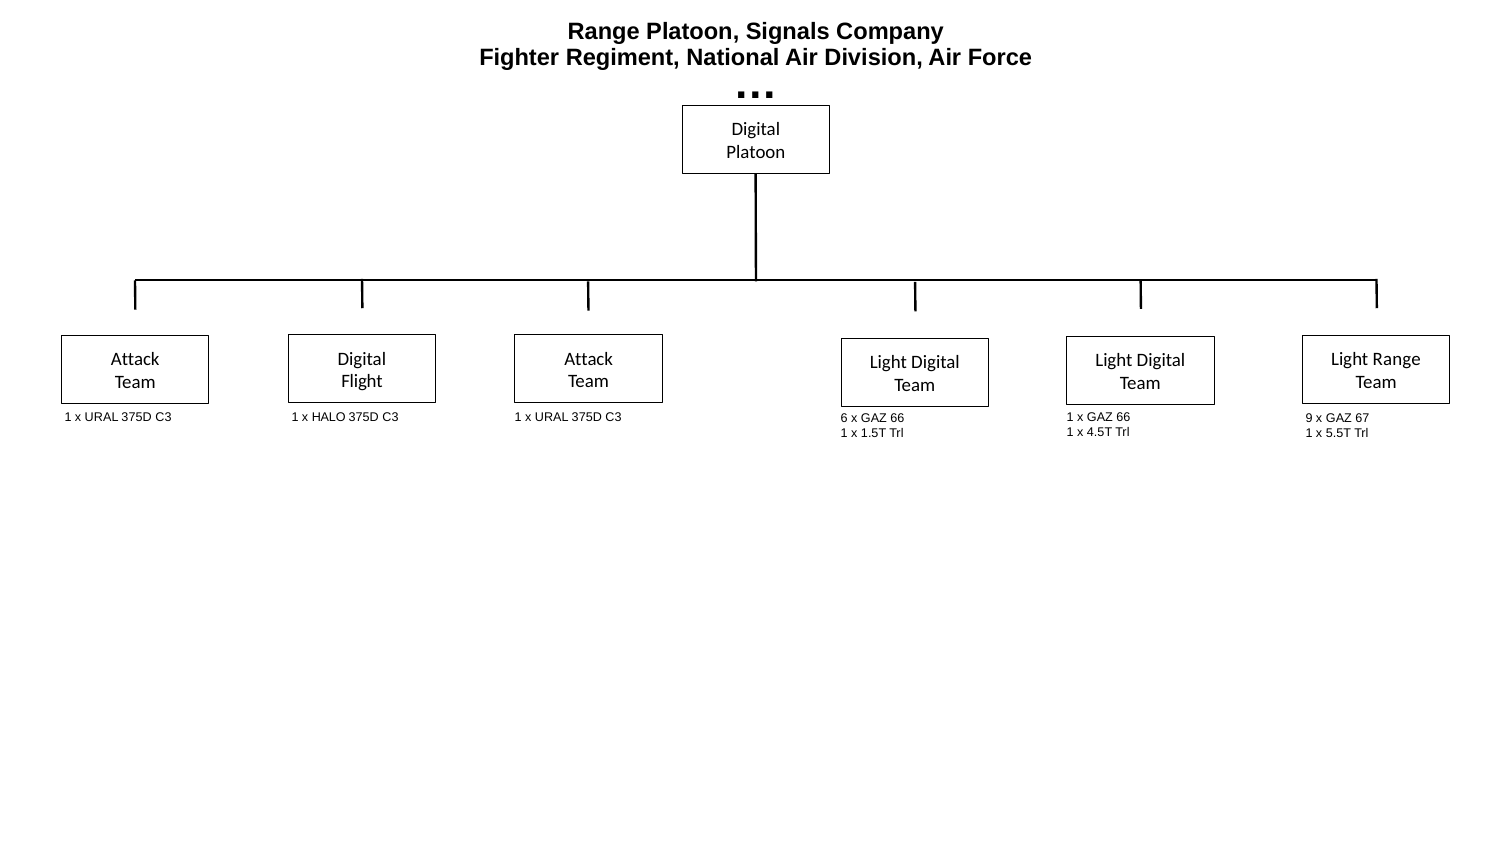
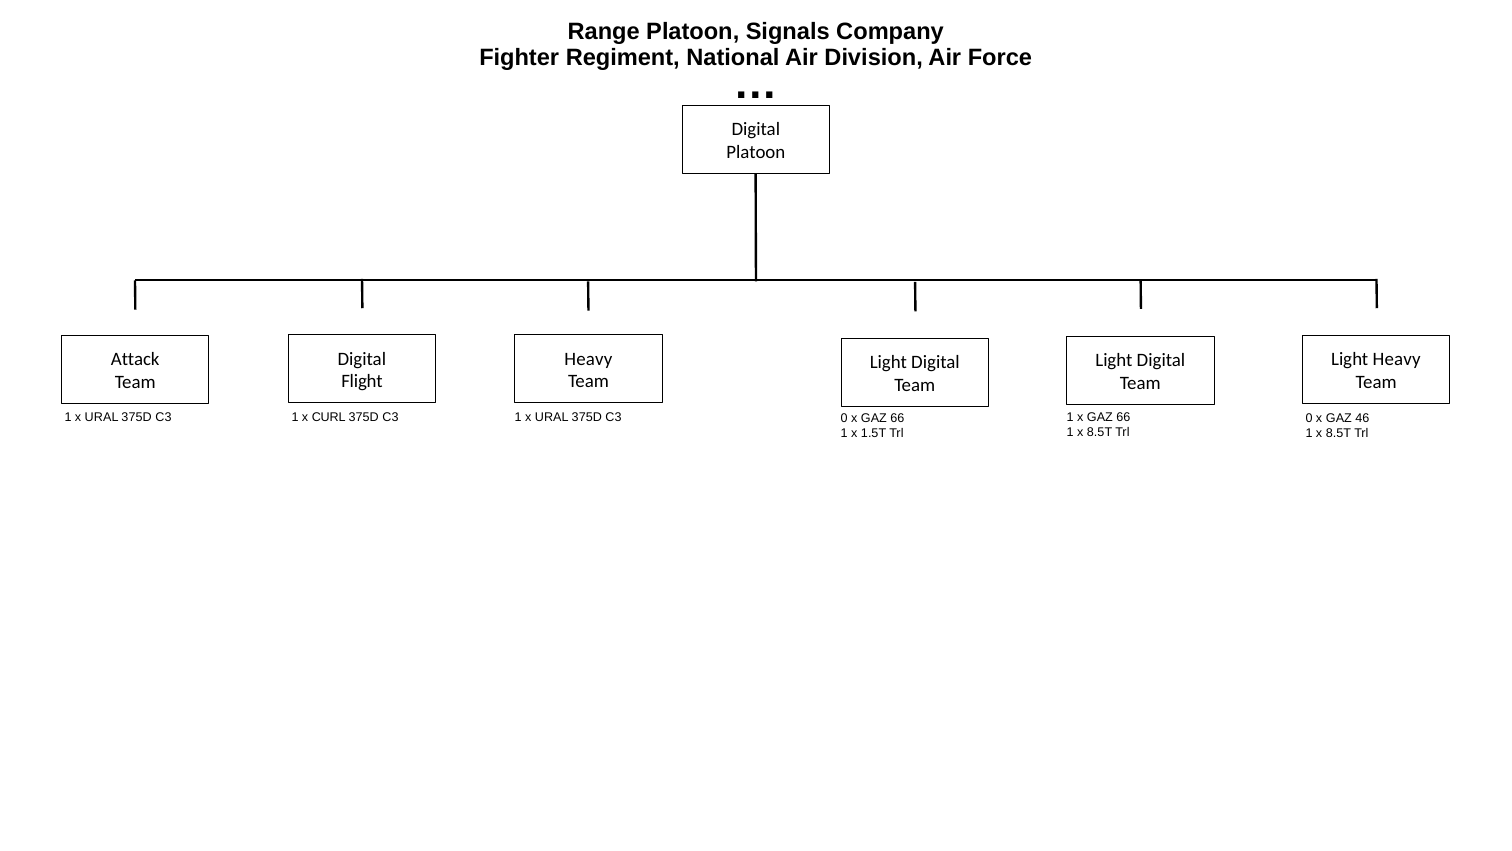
Attack: Attack -> Heavy (588, 359)
Light Range: Range -> Heavy (1397, 359)
HALO: HALO -> CURL (329, 417)
URAL 375D C3 6: 6 -> 0 (844, 418)
9: 9 -> 0 (1309, 418)
67: 67 -> 46 (1362, 418)
4.5T: 4.5T -> 8.5T (1100, 432)
5.5T: 5.5T -> 8.5T (1338, 433)
